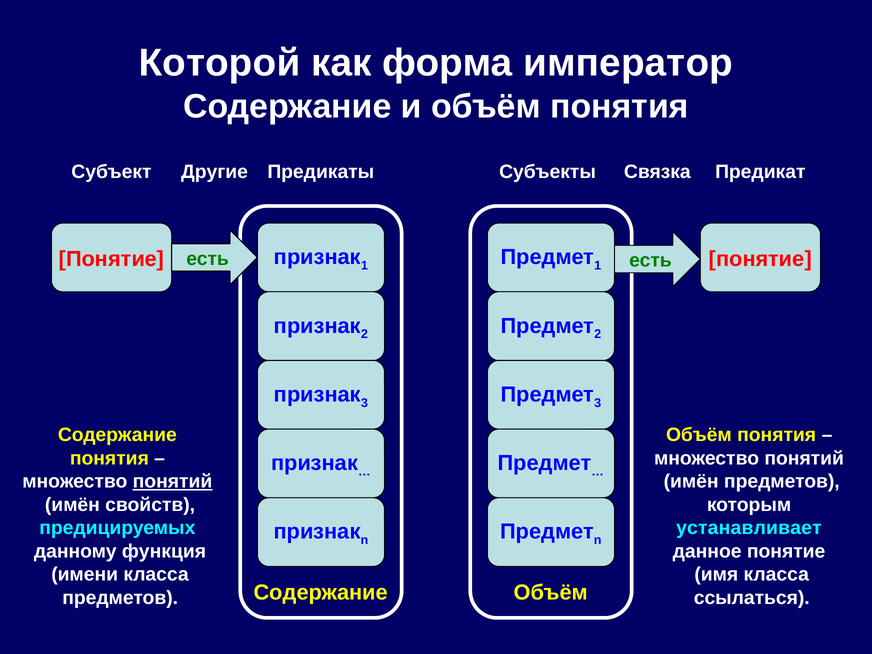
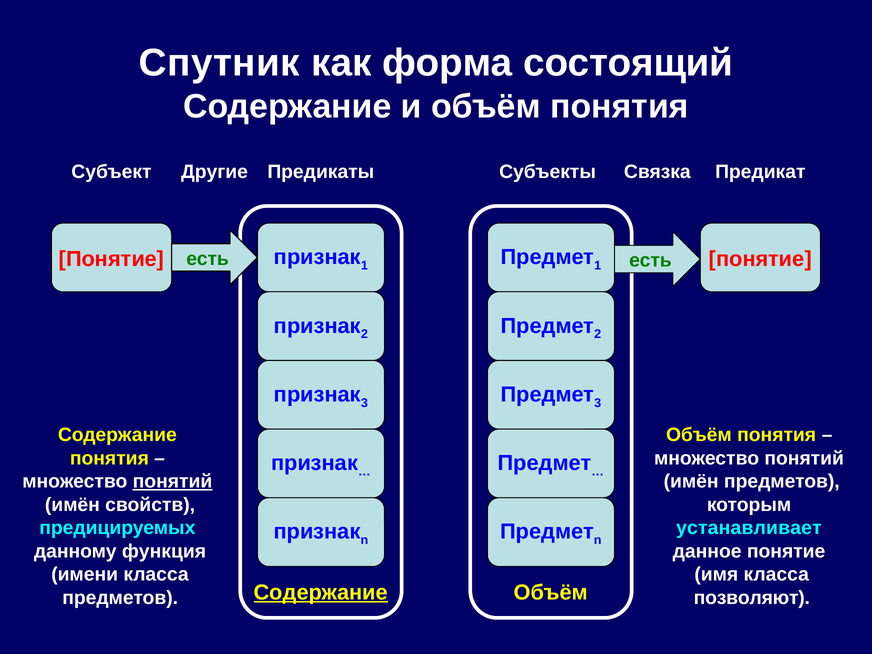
Которой: Которой -> Спутник (219, 63)
император: император -> состоящий (628, 63)
Содержание underline: none -> present (321, 592)
ссылаться: ссылаться -> позволяют (752, 598)
